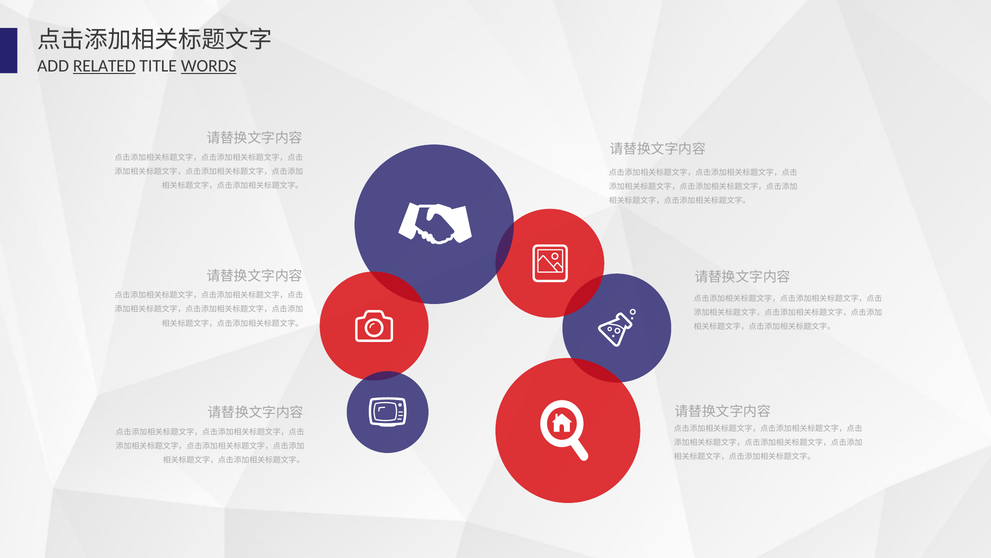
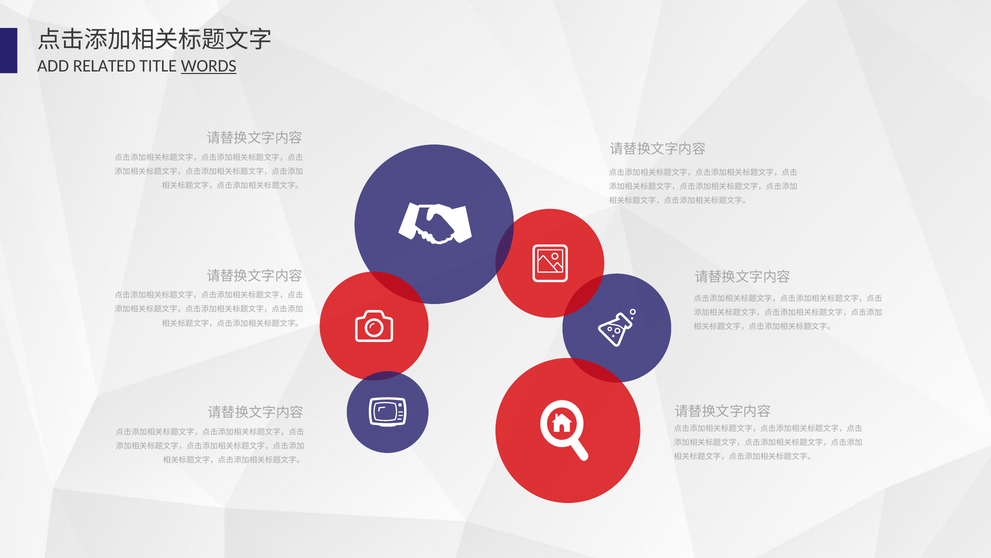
RELATED underline: present -> none (104, 66)
